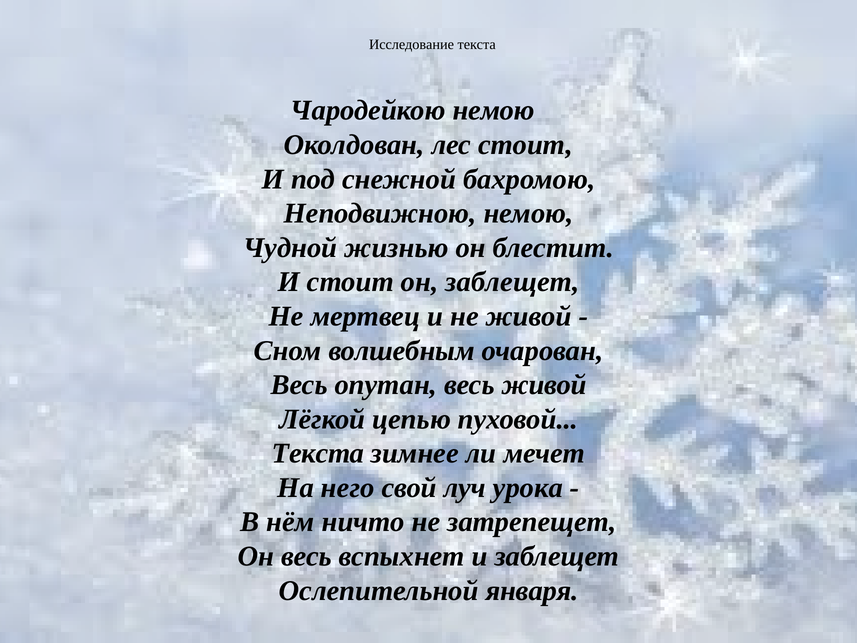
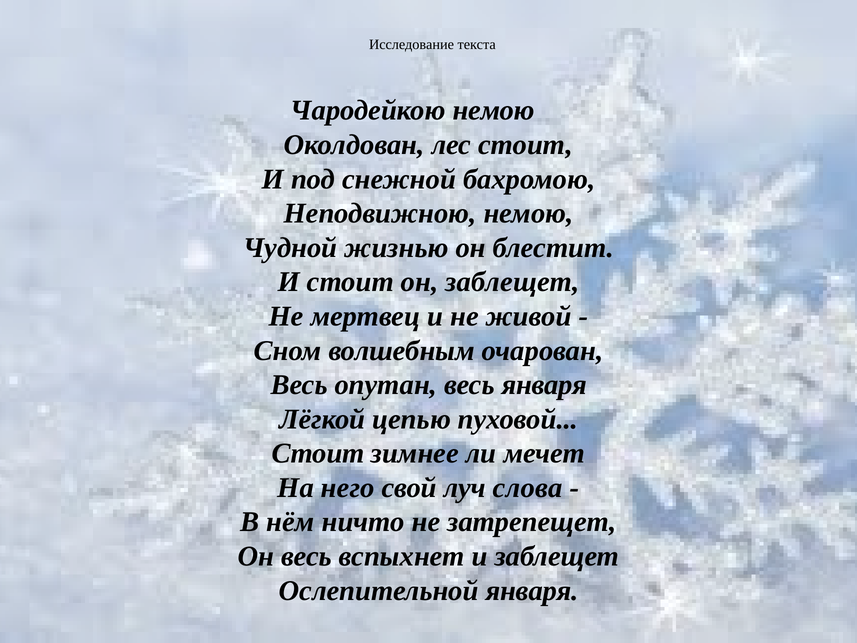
весь живой: живой -> января (544, 385)
Текста: Текста -> Стоит (318, 453)
урока: урока -> слова (528, 488)
